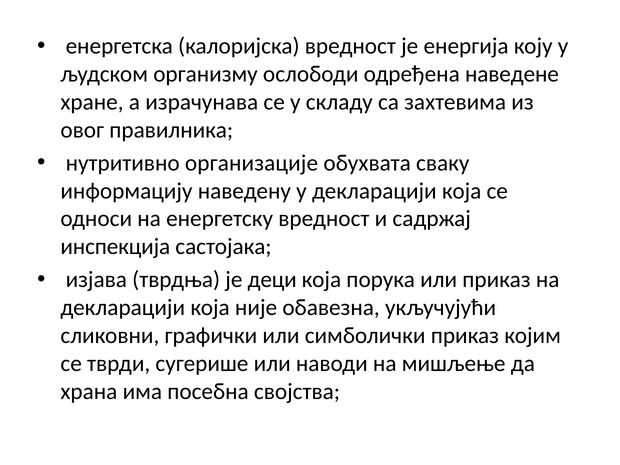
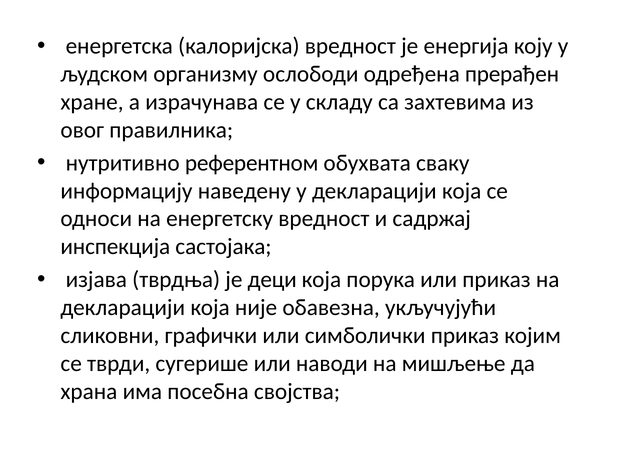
наведене: наведене -> прерађен (512, 74)
организације: организације -> референтном (252, 163)
